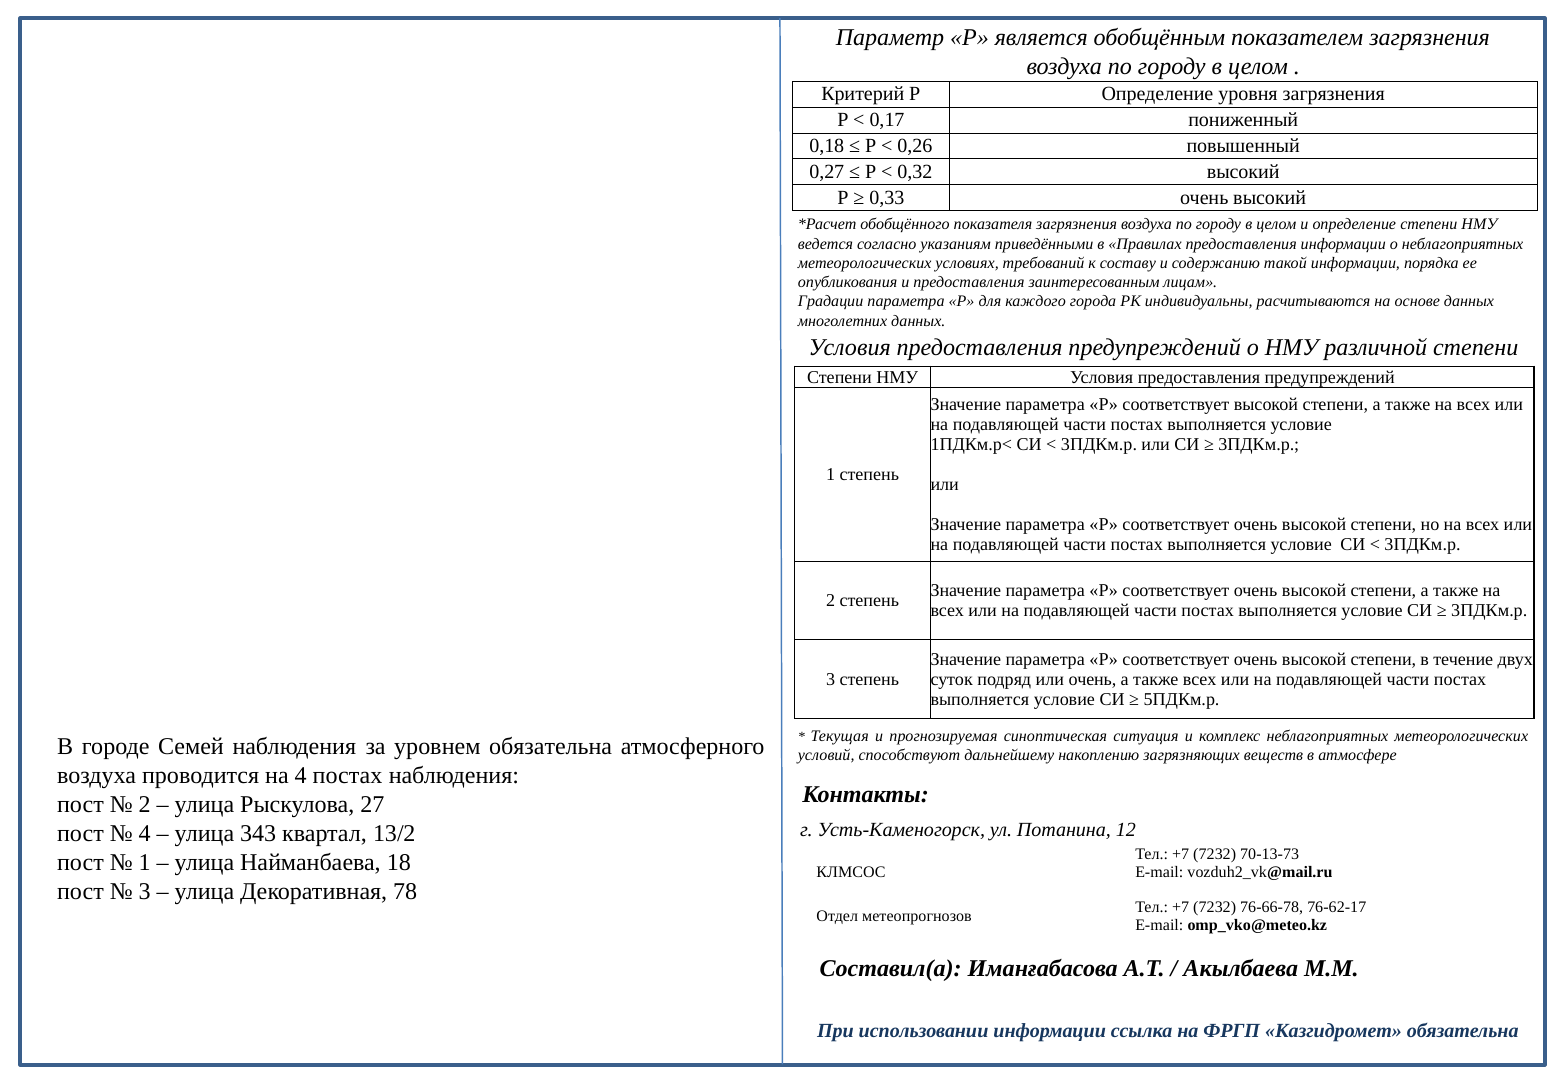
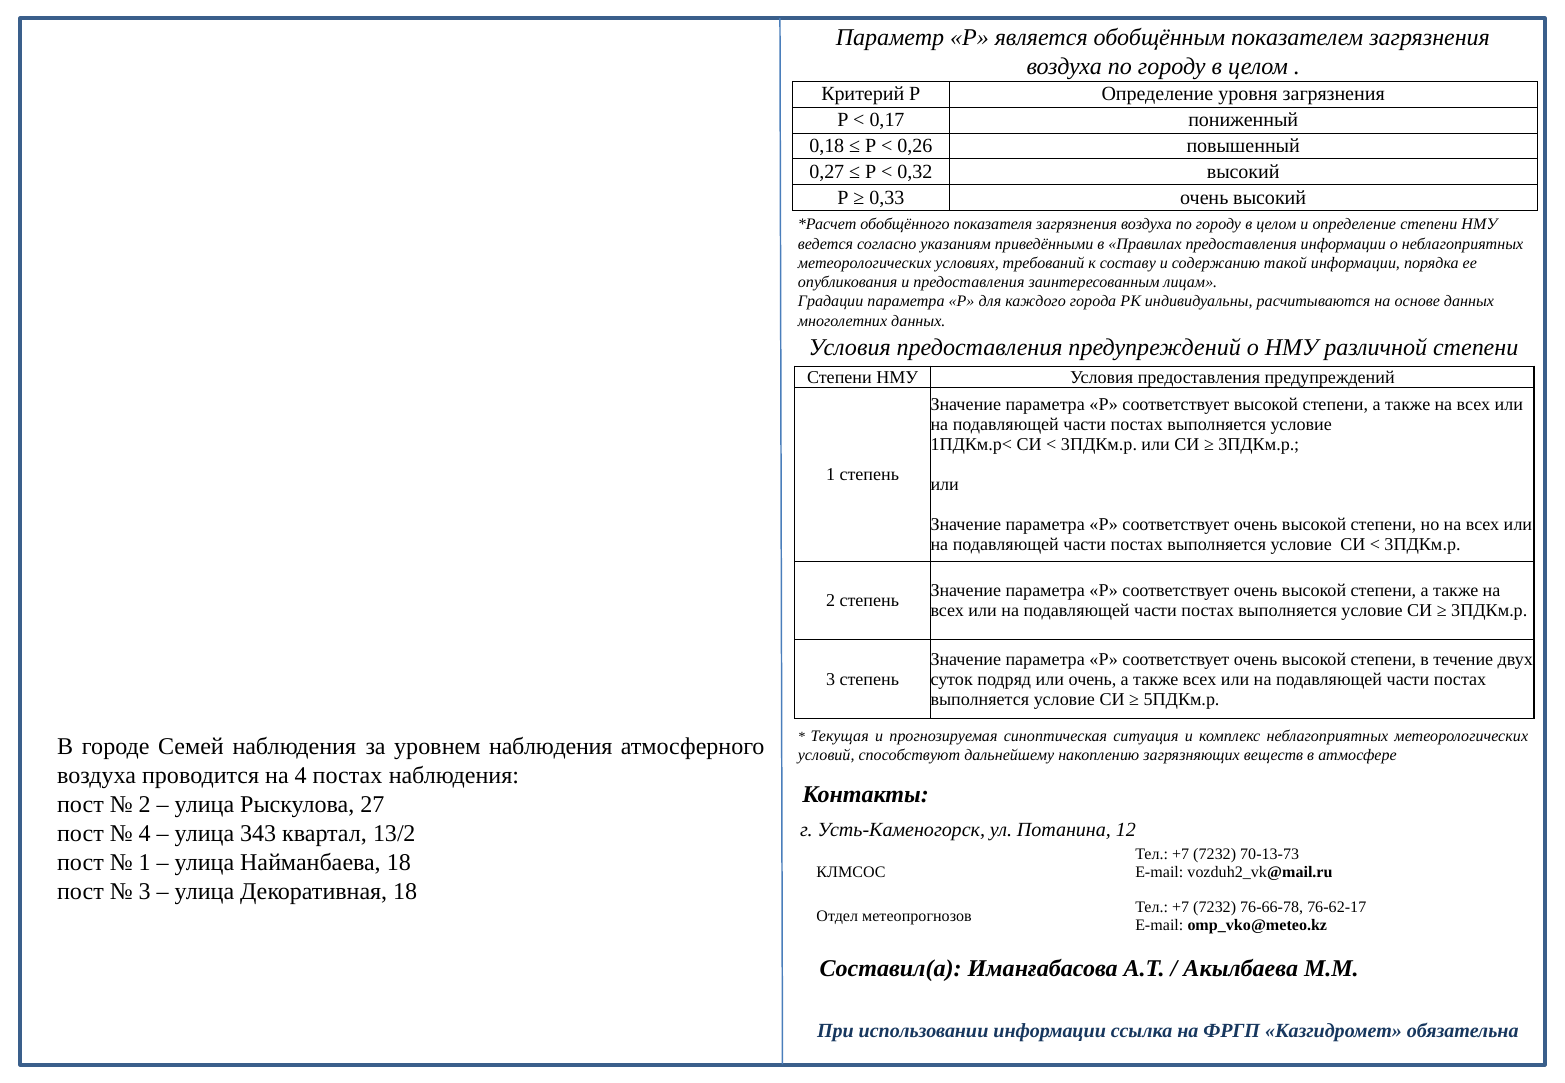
уровнем обязательна: обязательна -> наблюдения (551, 747)
Декоративная 78: 78 -> 18 (405, 892)
